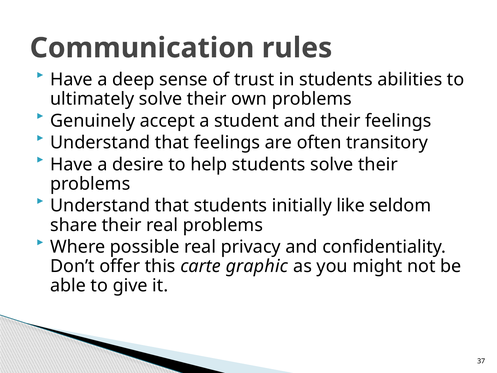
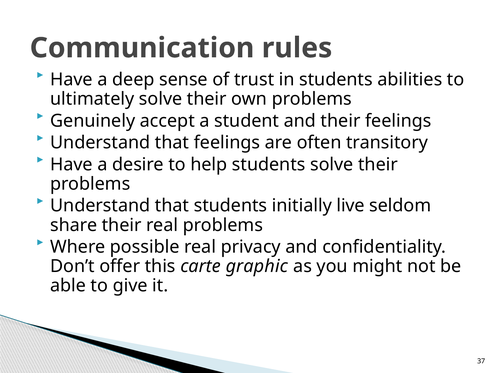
like: like -> live (351, 206)
